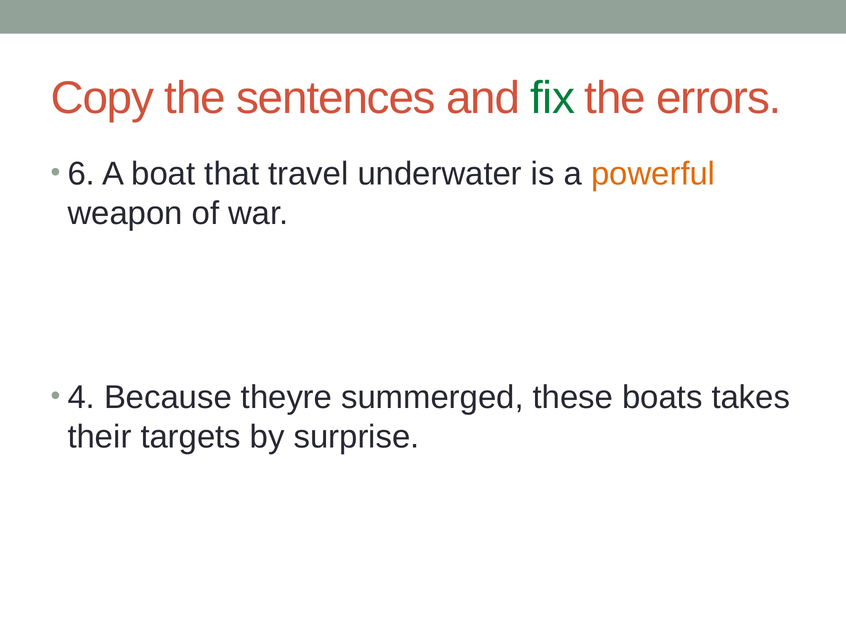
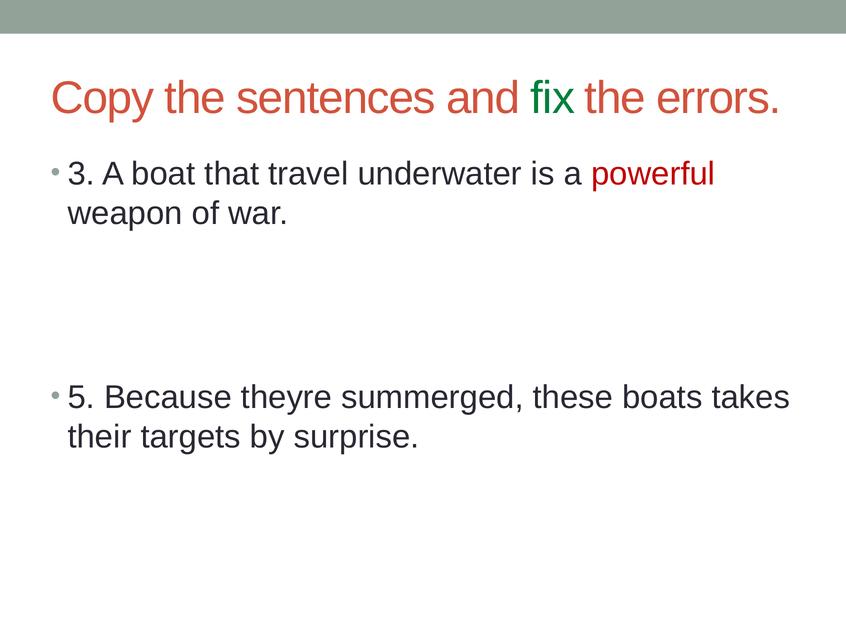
6: 6 -> 3 (81, 174)
powerful colour: orange -> red (653, 174)
4: 4 -> 5 (81, 398)
